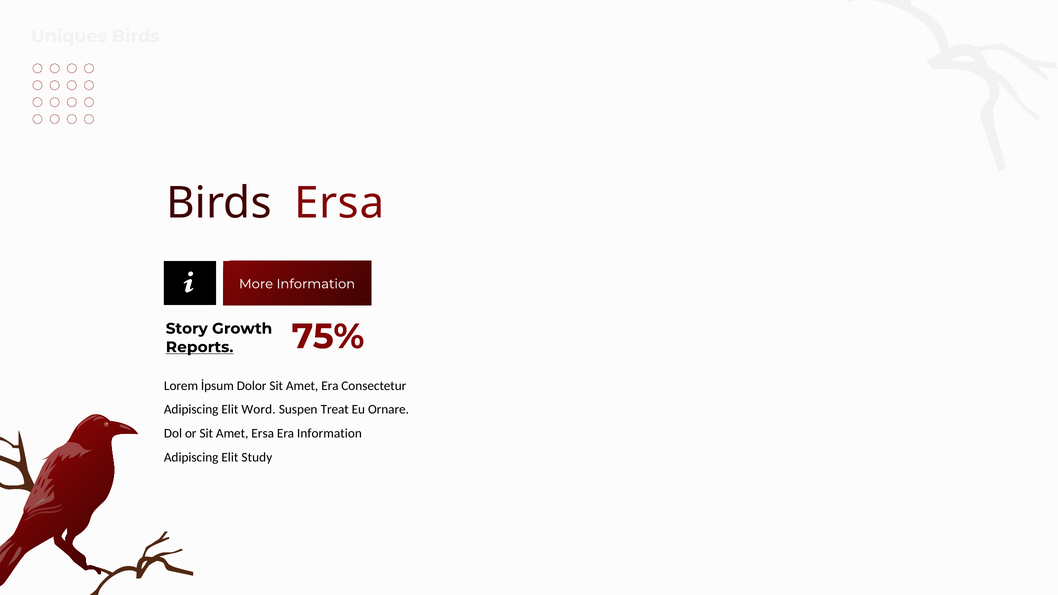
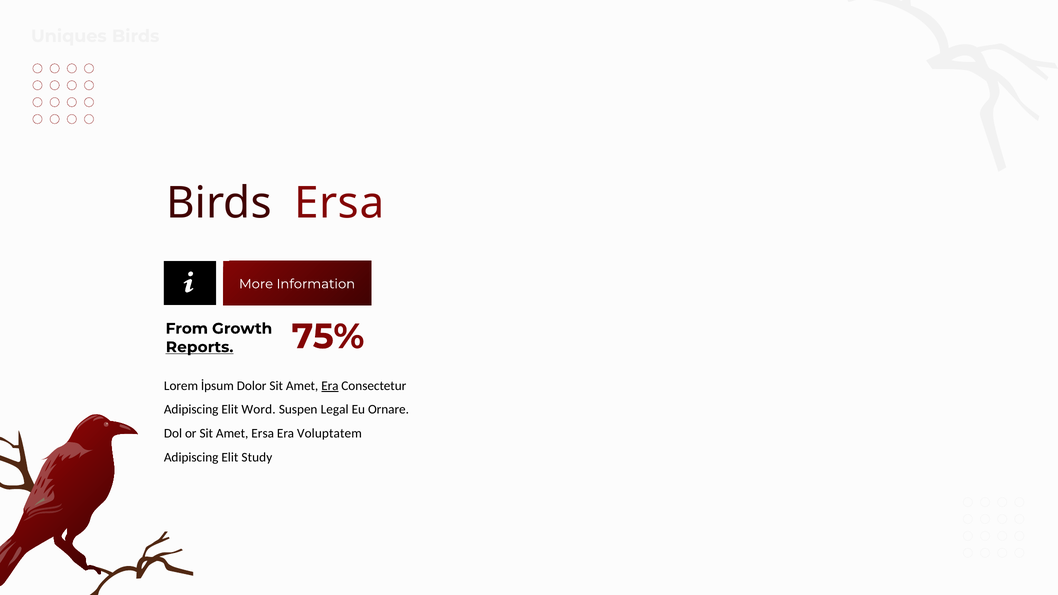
Story: Story -> From (187, 329)
Era underline: none -> present (330, 386)
Treat: Treat -> Legal (335, 410)
Era Information: Information -> Voluptatem (329, 433)
